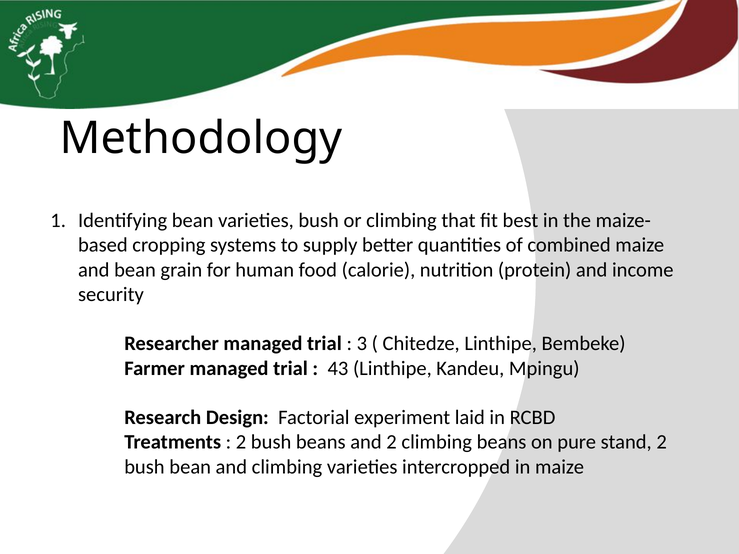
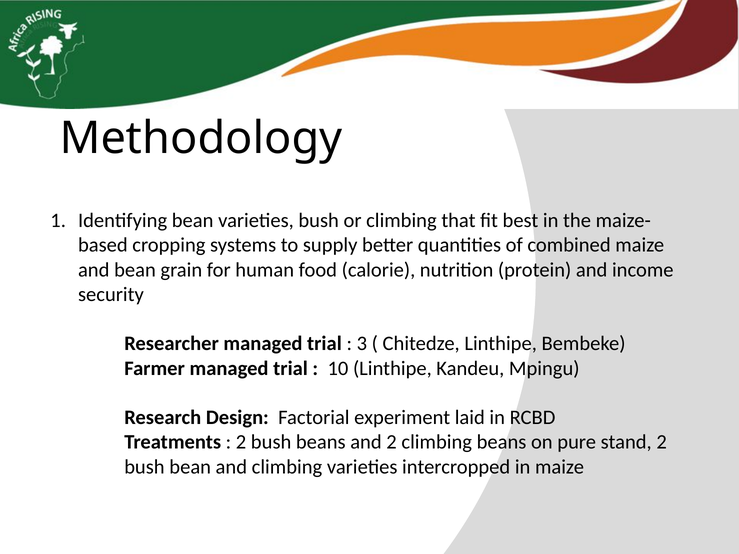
43: 43 -> 10 (338, 368)
